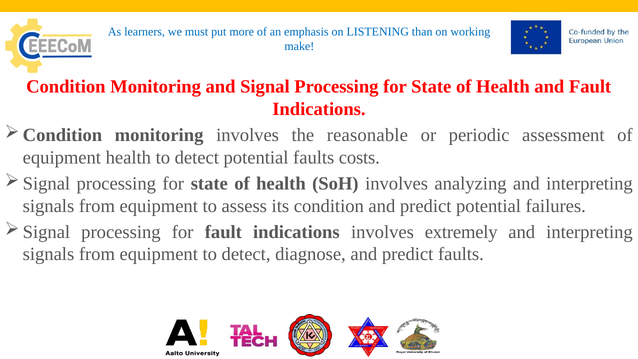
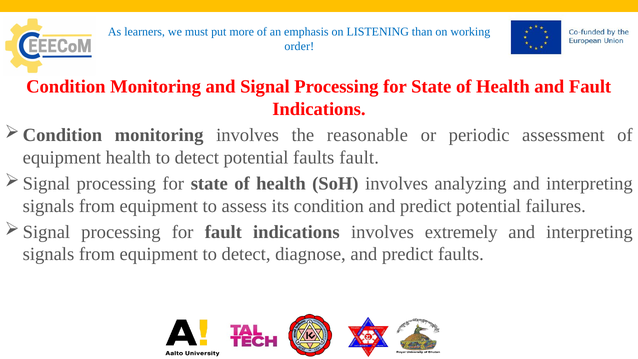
make: make -> order (299, 46)
faults costs: costs -> fault (359, 157)
